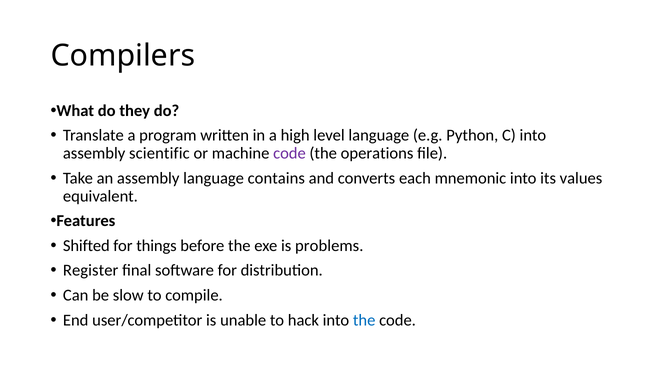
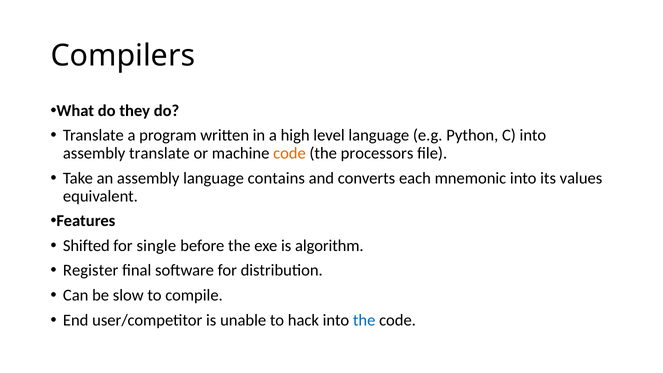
assembly scientific: scientific -> translate (159, 153)
code colour: purple -> orange (289, 153)
operations: operations -> processors (377, 153)
things: things -> single (156, 246)
problems: problems -> algorithm (329, 246)
